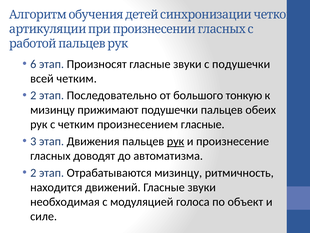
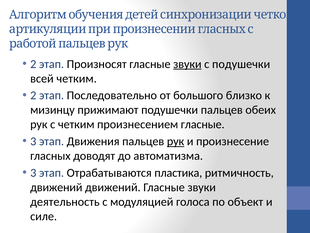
6: 6 -> 2 (33, 64)
звуки underline: none -> present (187, 64)
тонкую: тонкую -> близко (244, 95)
2: 2 -> 3 (33, 172)
Отрабатываются мизинцу: мизинцу -> пластика (178, 172)
находится: находится -> движений (56, 187)
необходимая: необходимая -> деятельность (65, 201)
